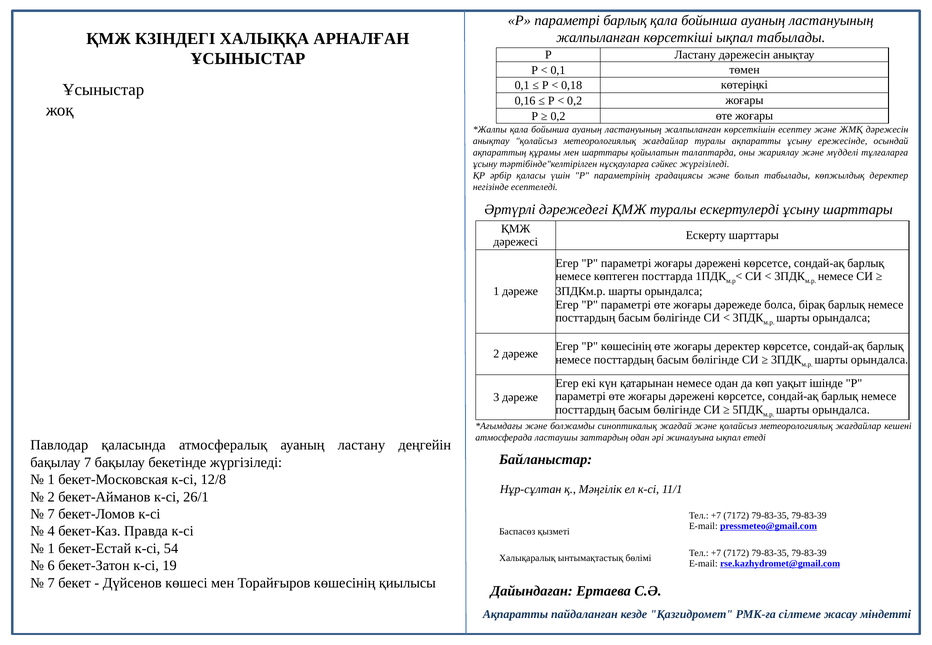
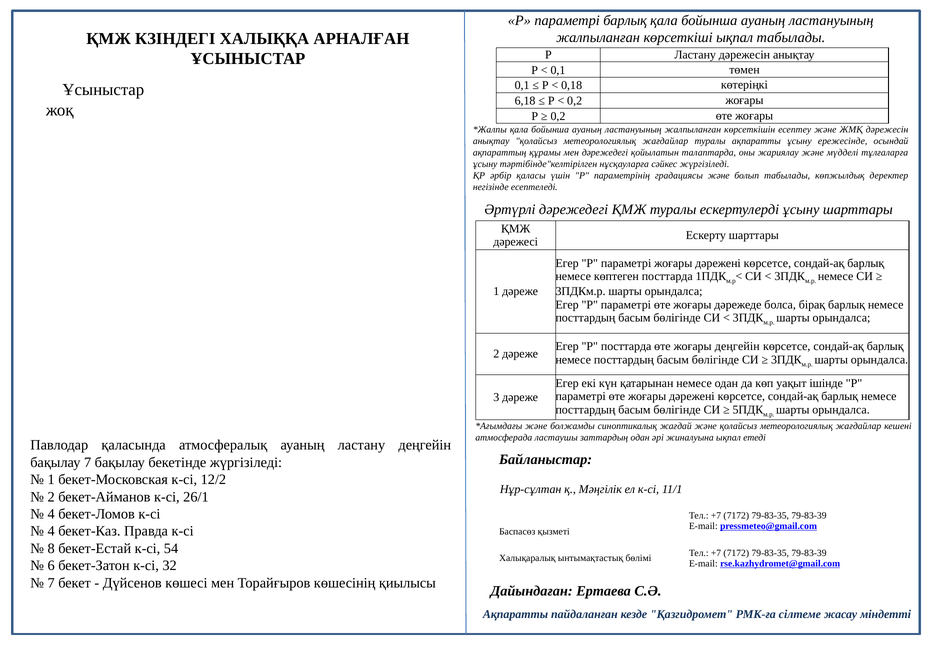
0,16: 0,16 -> 6,18 (525, 101)
мен шарттары: шарттары -> дәрежедегі (605, 153)
Р көшесінің: көшесінің -> посттарда (626, 347)
жоғары деректер: деректер -> деңгейін (737, 347)
12/8: 12/8 -> 12/2 (213, 480)
7: 7 -> 4 (51, 514)
1: 1 -> 8 (51, 549)
19: 19 -> 32 (170, 566)
